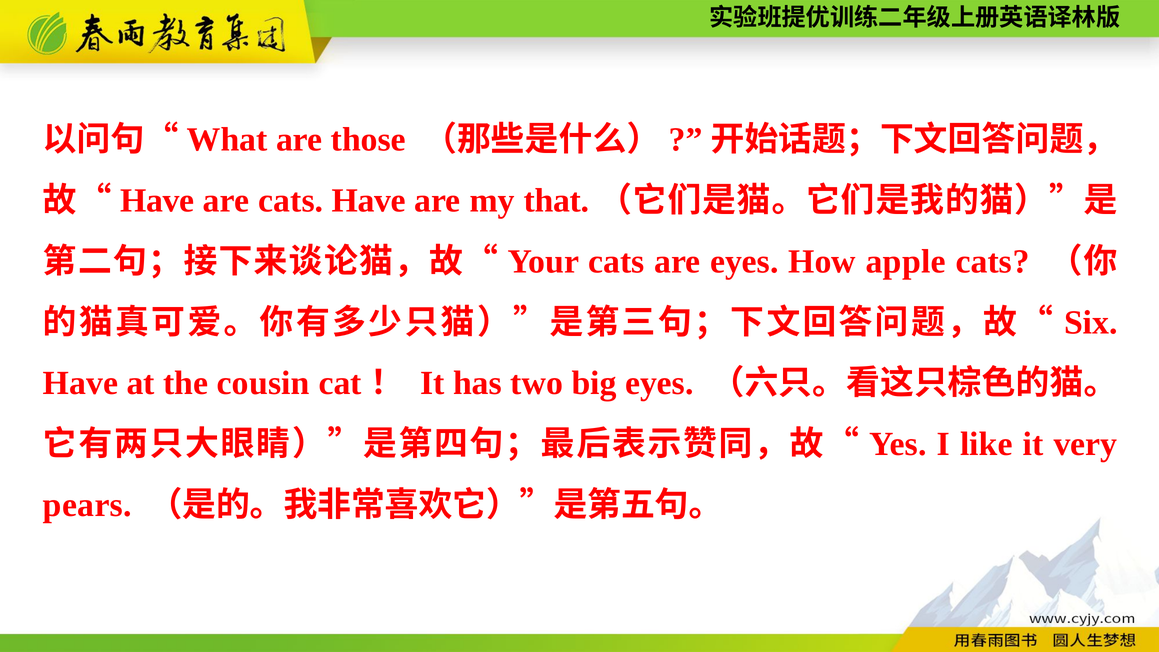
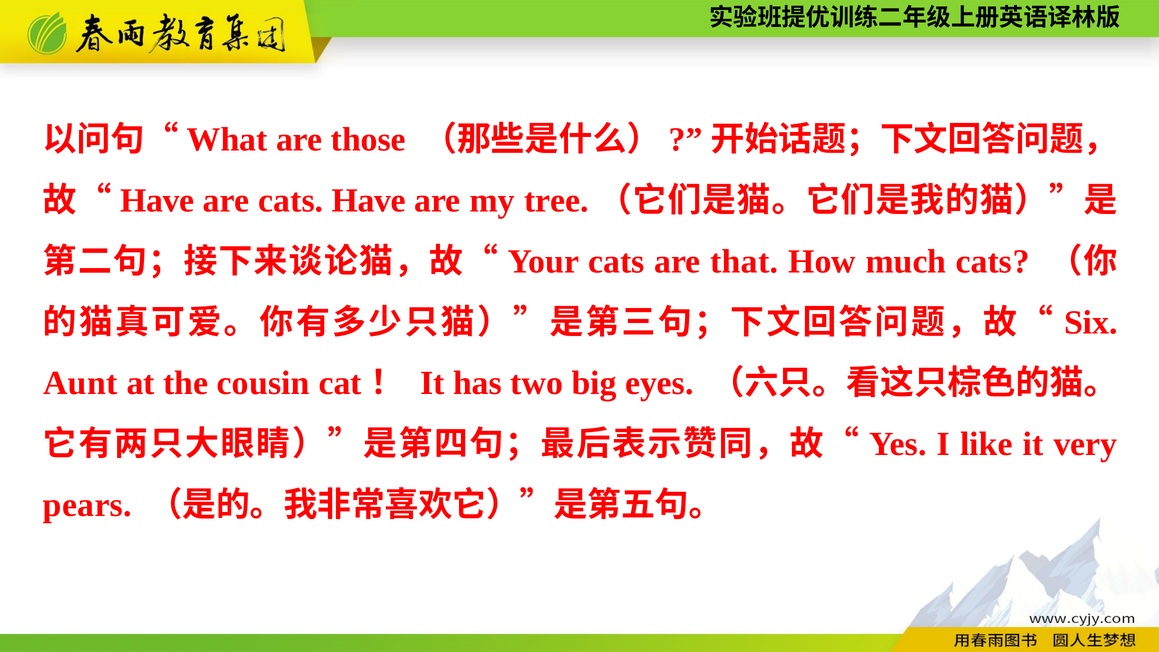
that: that -> tree (556, 201)
are eyes: eyes -> that (744, 262)
apple: apple -> much (906, 262)
Have: Have -> Aunt (80, 383)
